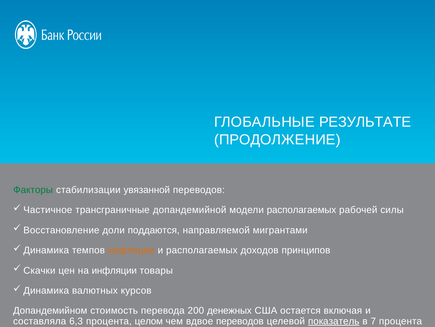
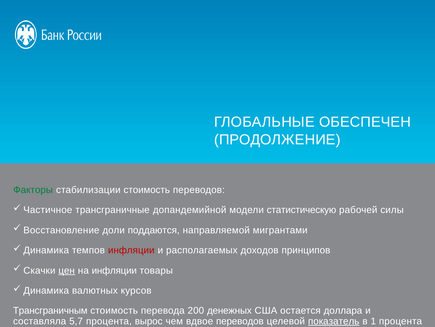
РЕЗУЛЬТАТЕ: РЕЗУЛЬТАТЕ -> ОБЕСПЕЧЕН (365, 122)
стабилизации увязанной: увязанной -> стоимость (147, 190)
модели располагаемых: располагаемых -> статистическую (302, 210)
инфляции colour: orange -> red (131, 250)
цен underline: none -> present (67, 270)
Допандемийном: Допандемийном -> Трансграничным (50, 310)
включая: включая -> доллара (343, 310)
6,3: 6,3 -> 5,7 (76, 320)
целом: целом -> вырос (149, 320)
7: 7 -> 1 (373, 320)
